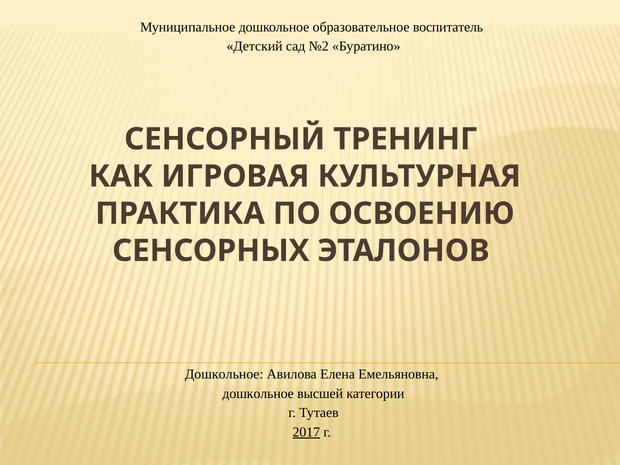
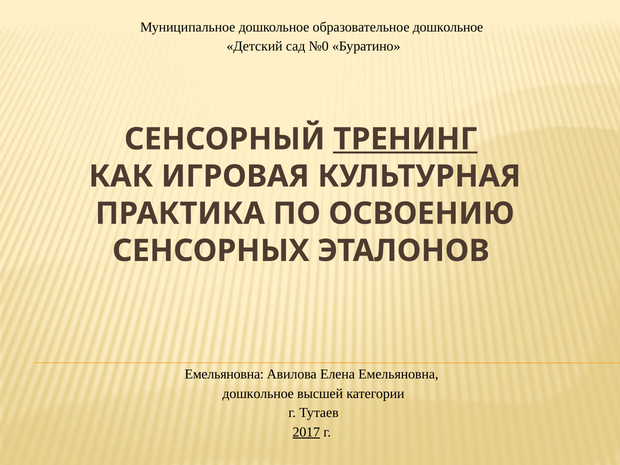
образовательное воспитатель: воспитатель -> дошкольное (448, 27)
№2: №2 -> №0 (319, 46)
ТРЕНИНГ underline: none -> present (405, 139)
Дошкольное: Дошкольное -> Емельяновна (224, 374)
